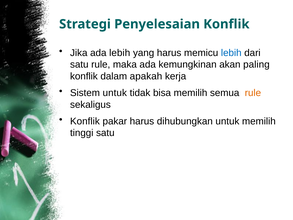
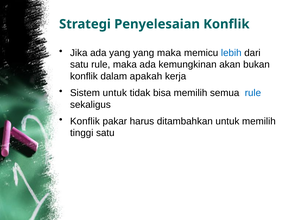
ada lebih: lebih -> yang (120, 53)
yang harus: harus -> maka (169, 53)
paling: paling -> bukan (256, 64)
rule colour: orange -> blue (253, 93)
dihubungkan: dihubungkan -> ditambahkan (185, 121)
